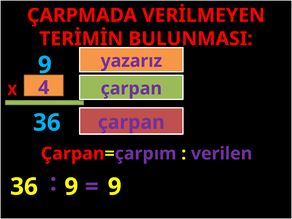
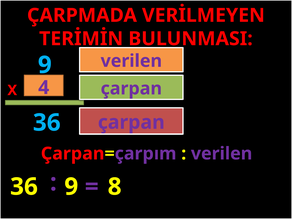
yazarız: yazarız -> verilen (131, 61)
9 9: 9 -> 8 (115, 187)
